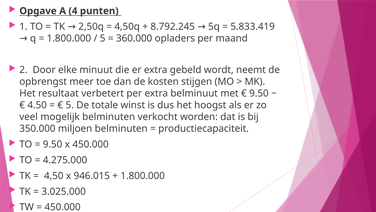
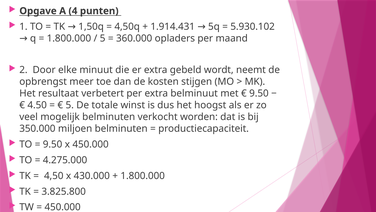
2,50q: 2,50q -> 1,50q (91, 27)
8.792.245: 8.792.245 -> 1.914.431 (173, 27)
5.833.419: 5.833.419 -> 5.930.102 (253, 27)
946.015: 946.015 -> 430.000 (92, 175)
3.025.000: 3.025.000 -> 3.825.800 (64, 191)
